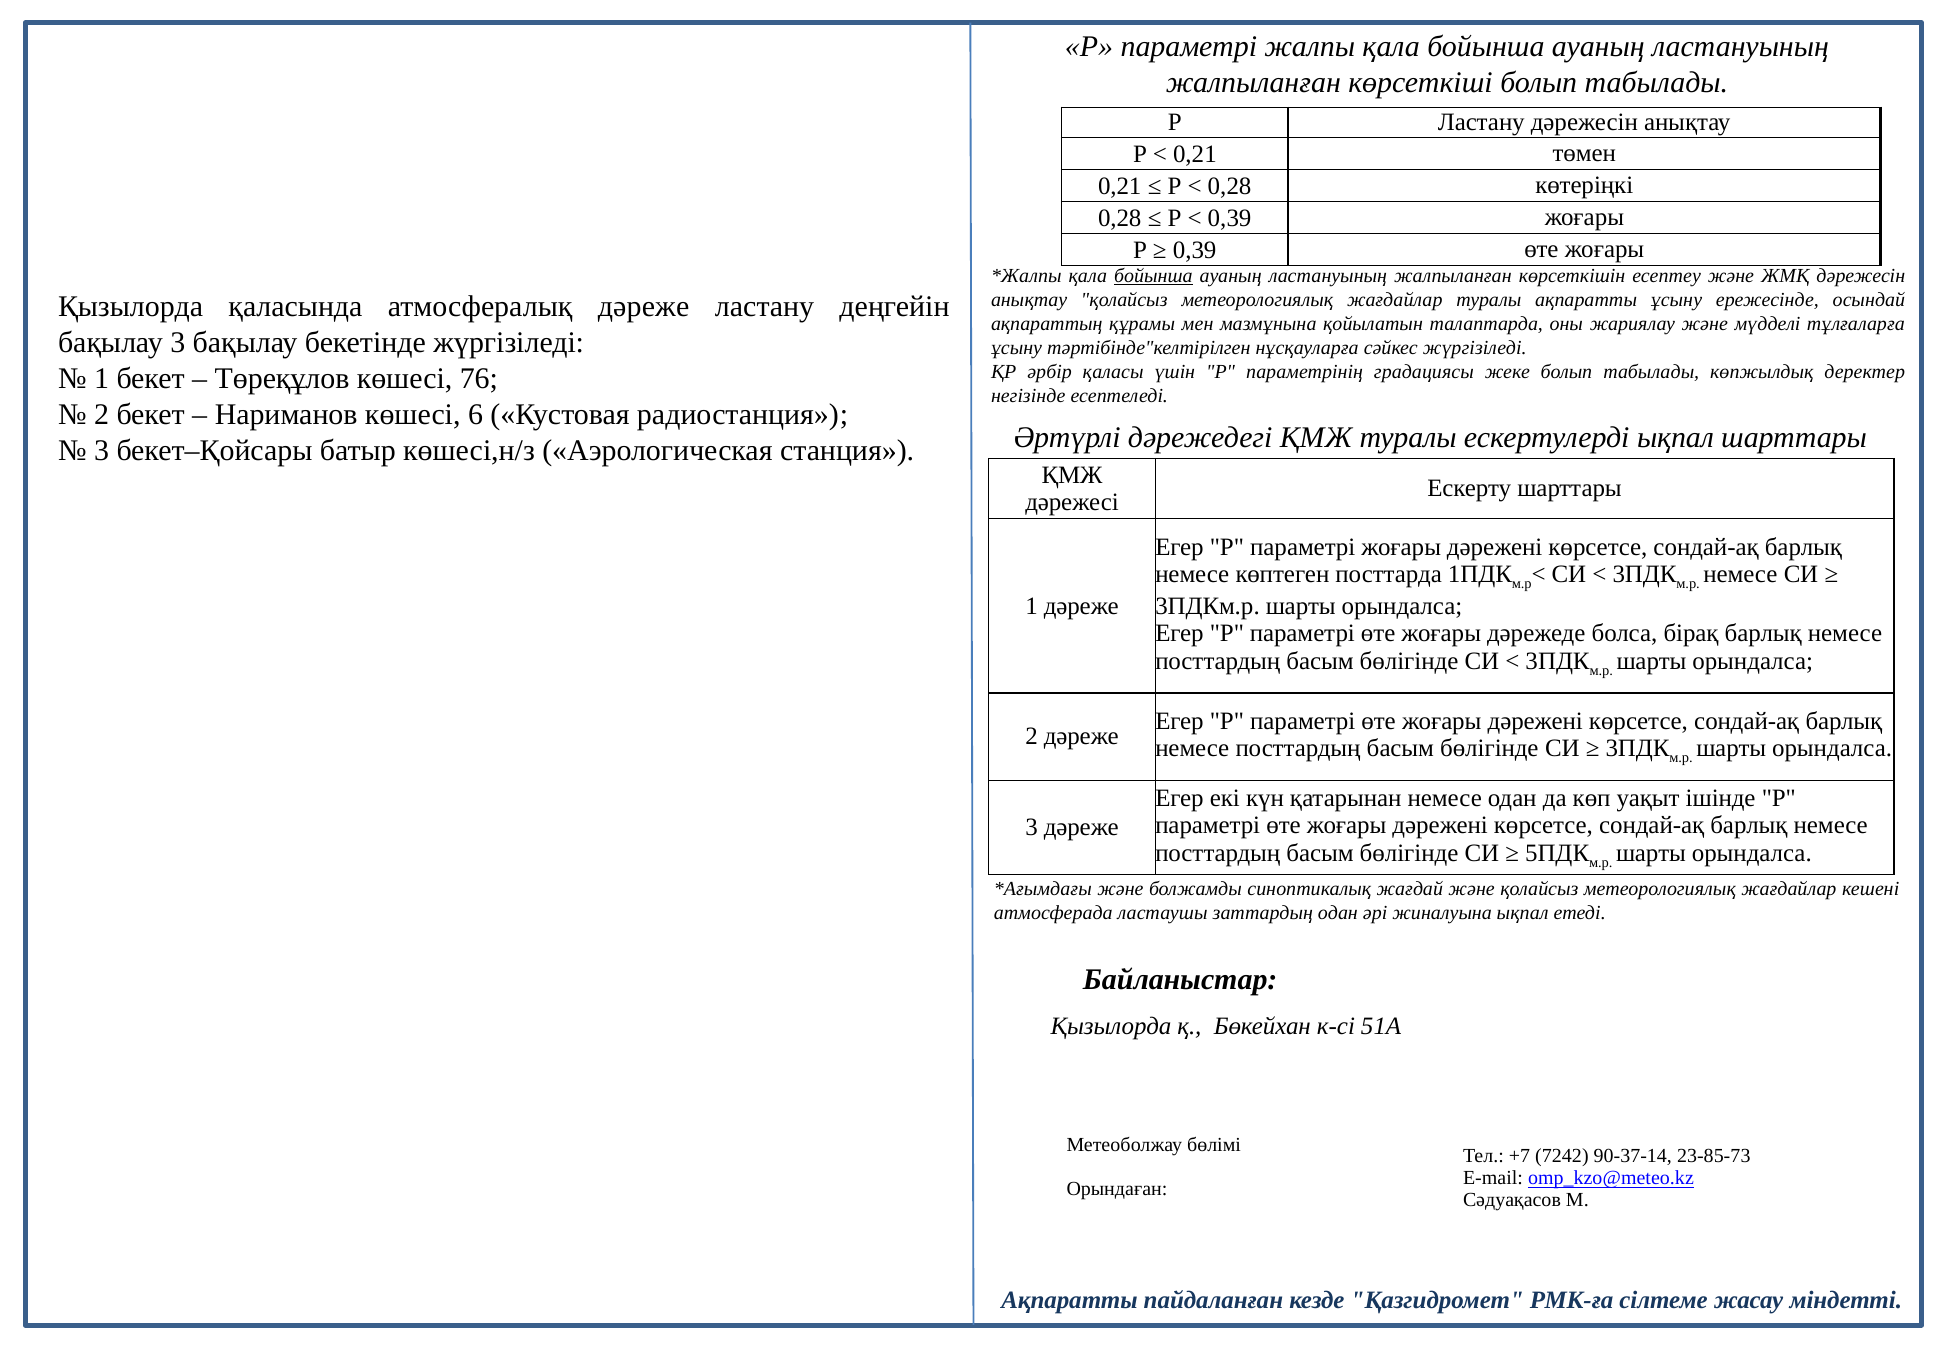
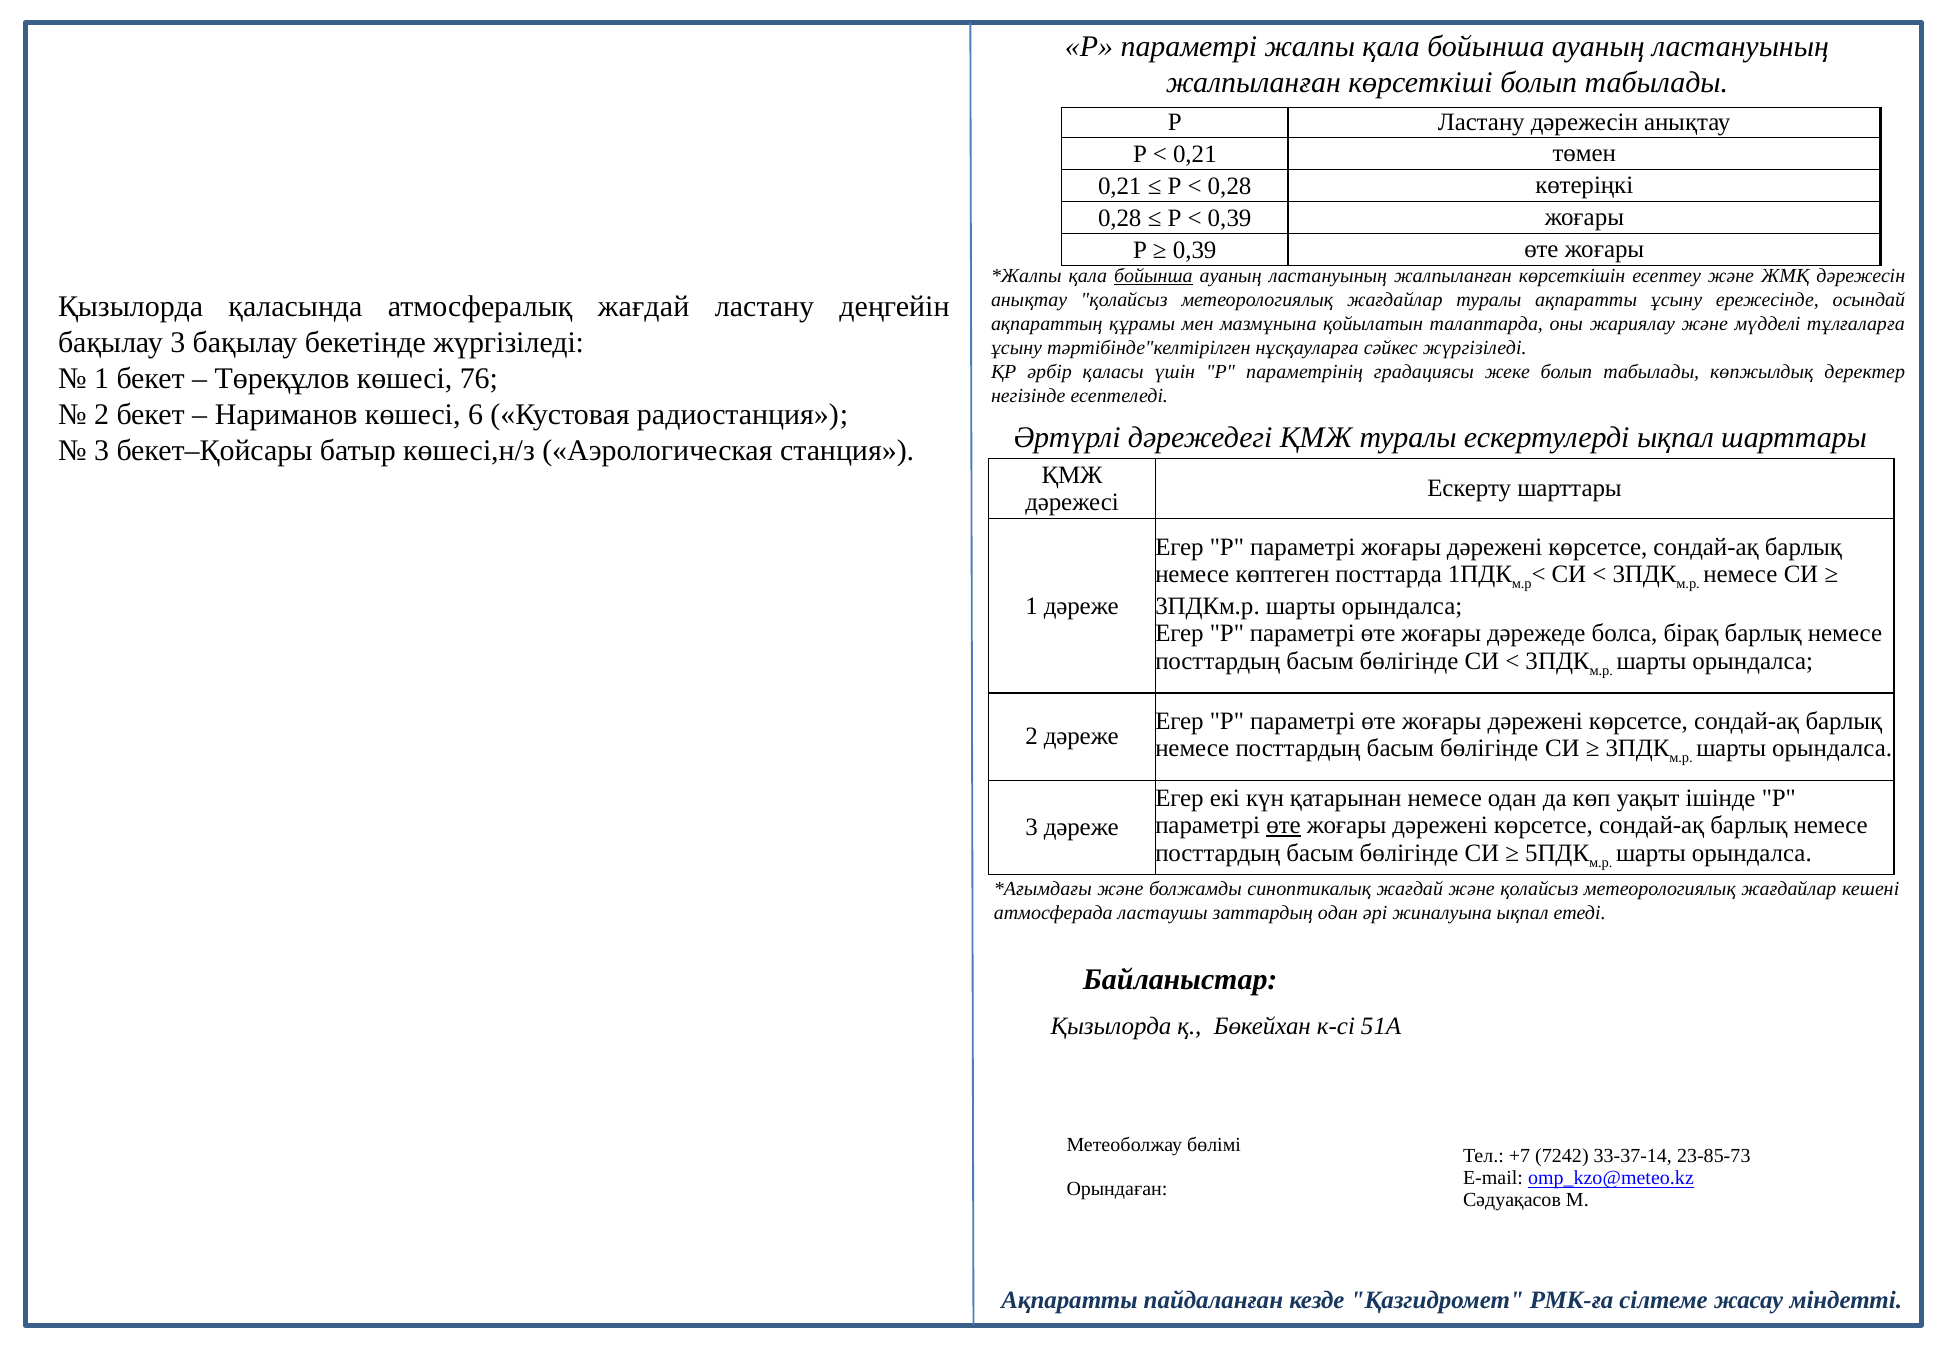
атмосфералық дәреже: дәреже -> жағдай (644, 306)
өте underline: none -> present (1284, 825)
90-37-14: 90-37-14 -> 33-37-14 (1633, 1156)
